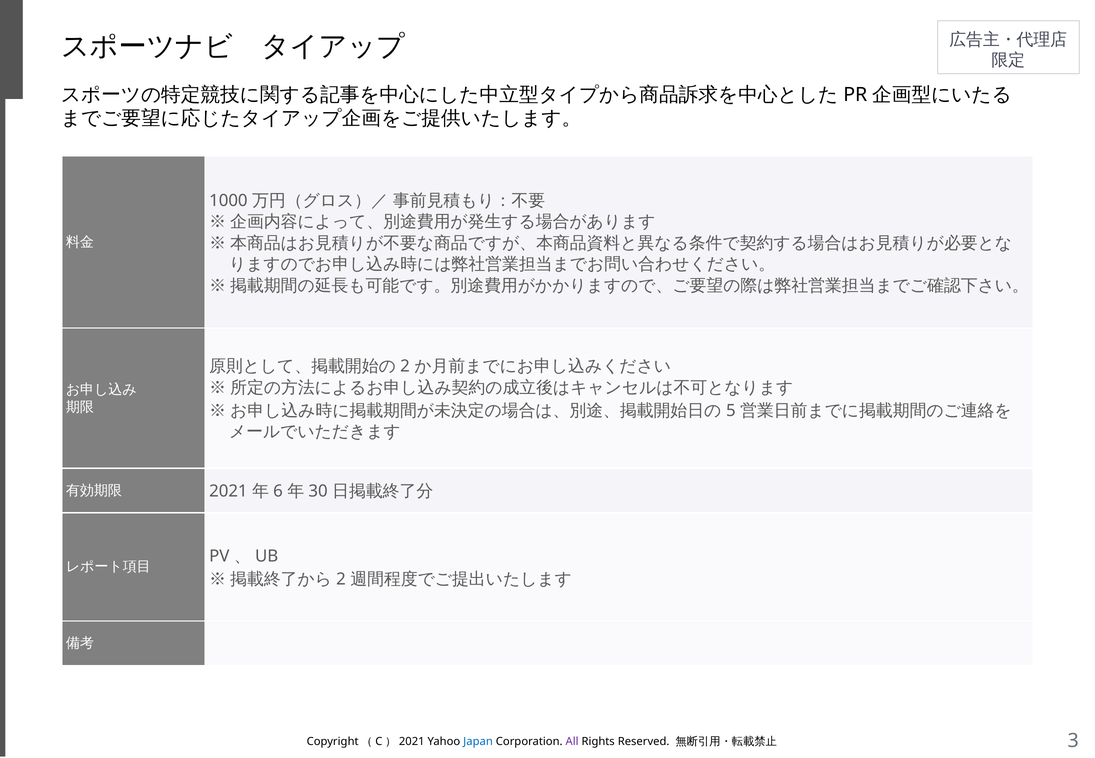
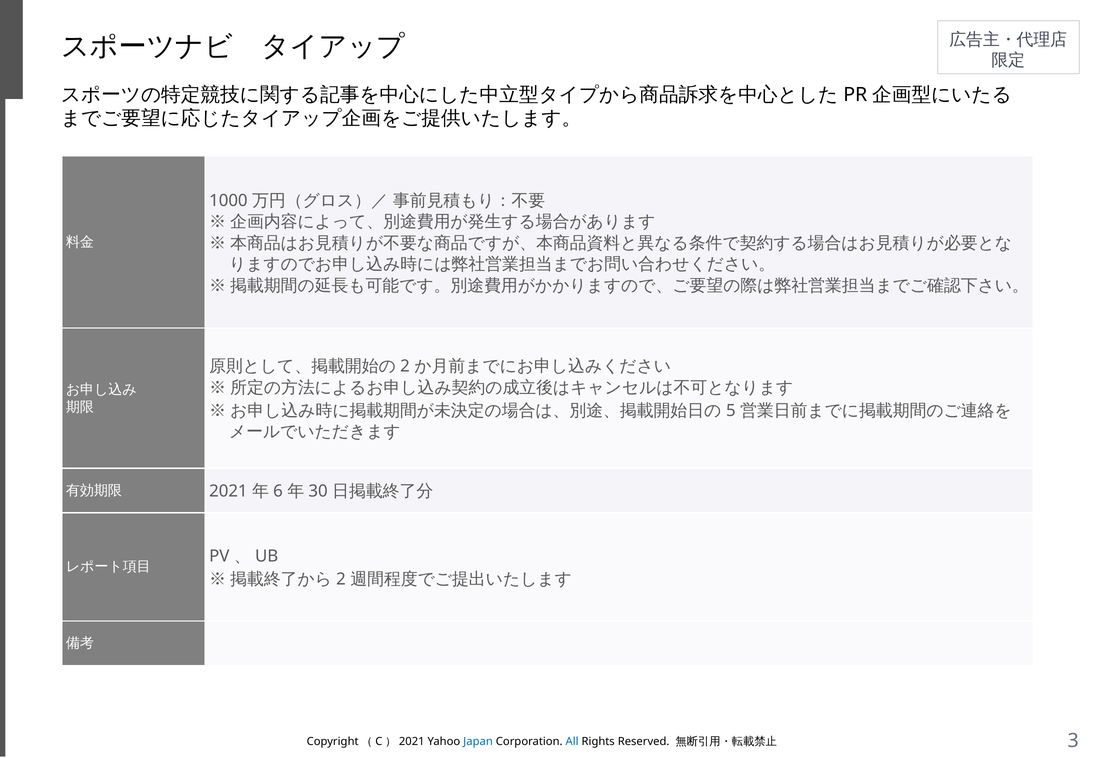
All colour: purple -> blue (572, 742)
